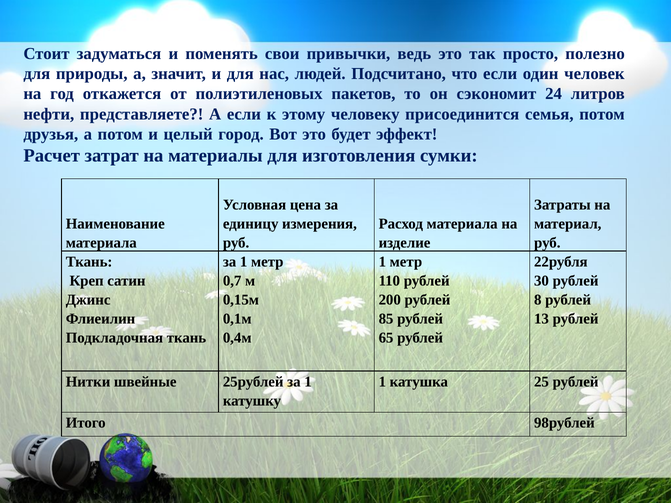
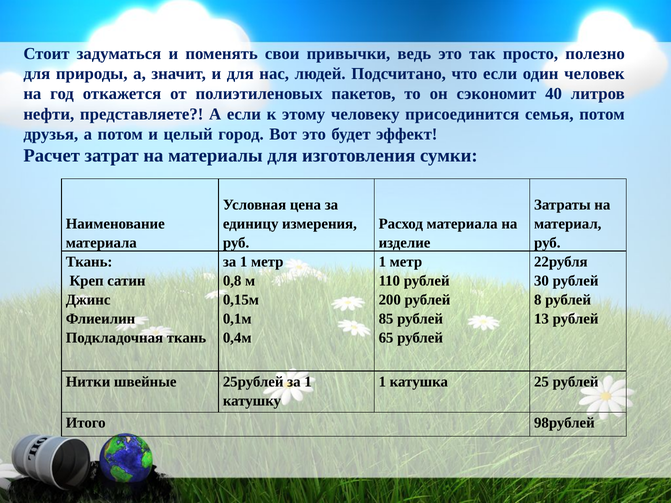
24: 24 -> 40 (554, 94)
0,7: 0,7 -> 0,8 (232, 281)
